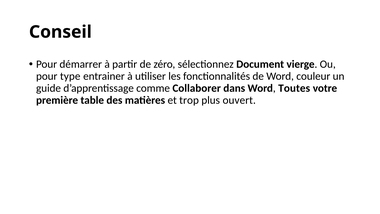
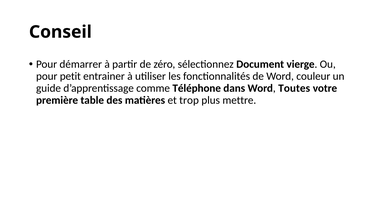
type: type -> petit (70, 76)
Collaborer: Collaborer -> Téléphone (197, 88)
ouvert: ouvert -> mettre (239, 100)
